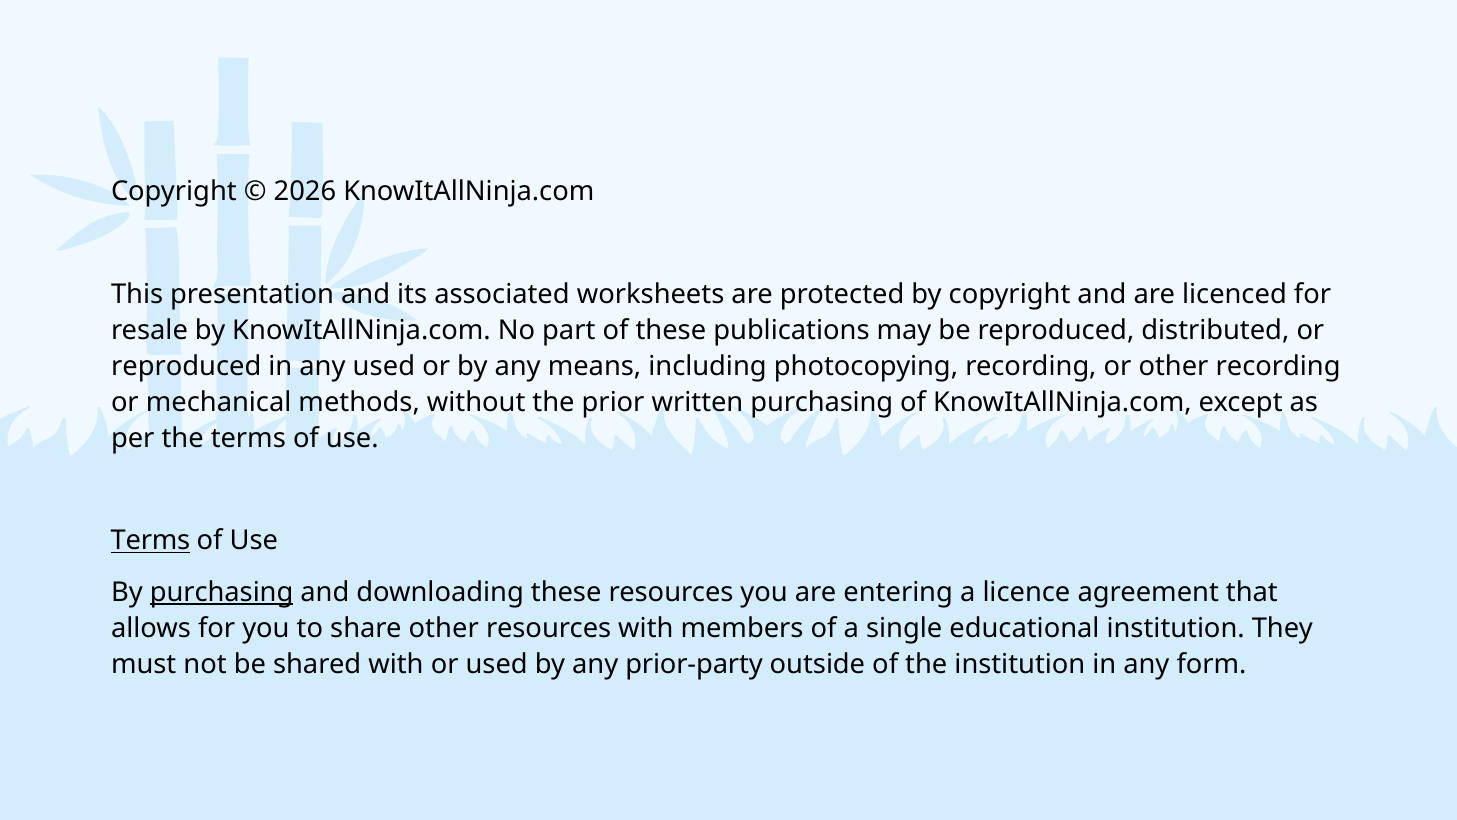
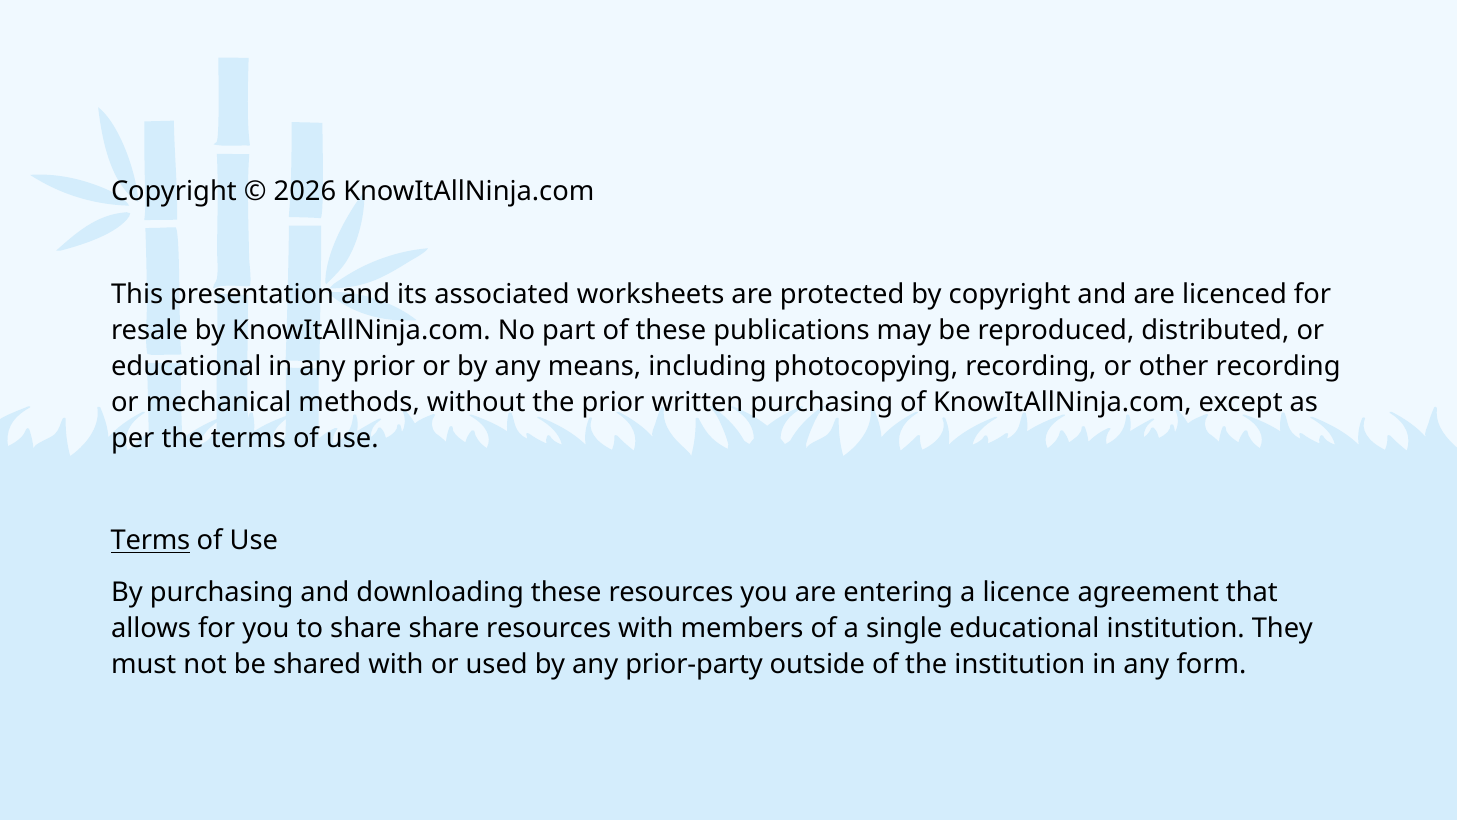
reproduced: reproduced -> educational (186, 366)
any used: used -> prior (384, 366)
purchasing underline: present -> none (222, 592)
share other: other -> share (444, 628)
